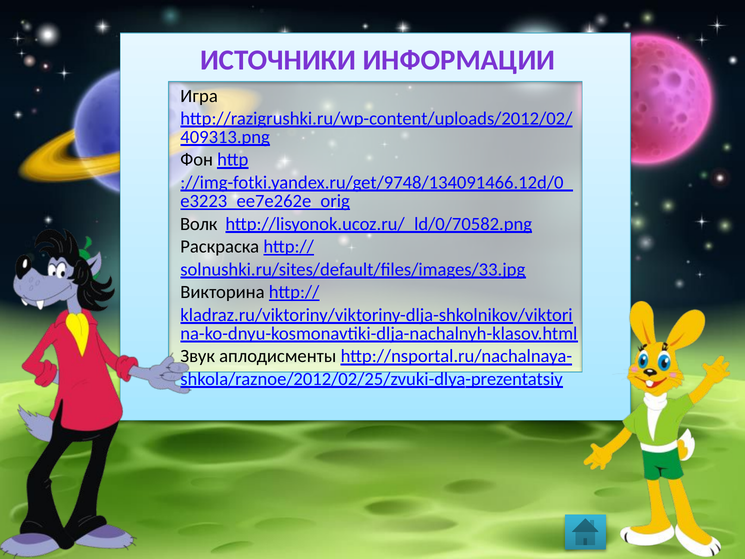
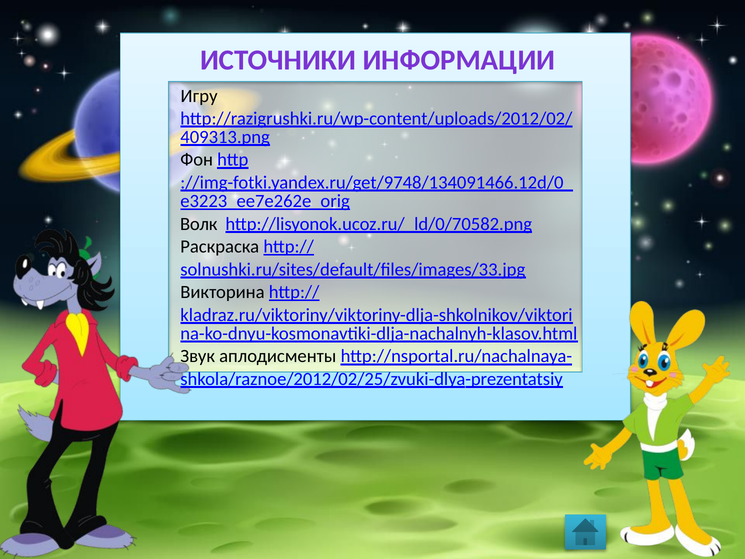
Игра: Игра -> Игру (199, 96)
